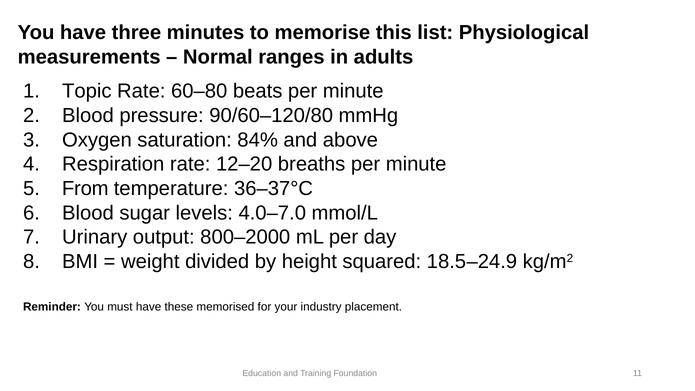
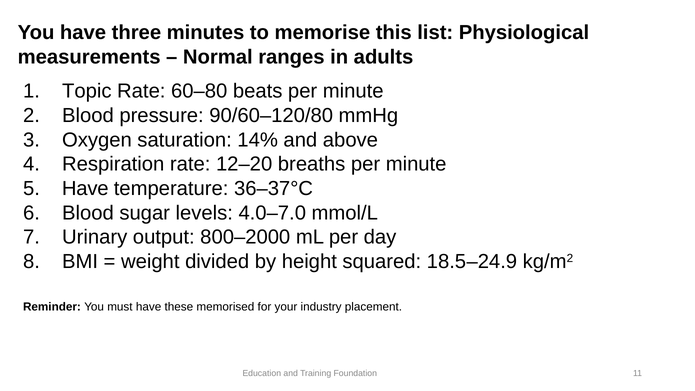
84%: 84% -> 14% (258, 140)
From: From -> Have (85, 189)
